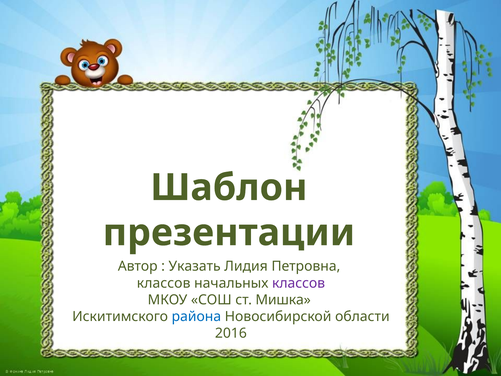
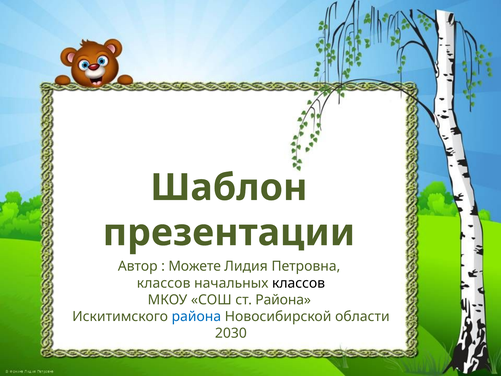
Указать: Указать -> Можете (195, 266)
классов colour: purple -> black (299, 283)
ст Мишка: Мишка -> Района (283, 300)
2016: 2016 -> 2030 (231, 333)
